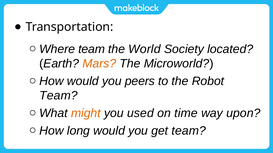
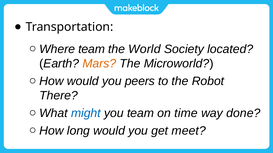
Team: Team -> There (59, 96)
might colour: orange -> blue (86, 114)
you used: used -> team (141, 114)
upon: upon -> done (243, 114)
get team: team -> meet (189, 131)
